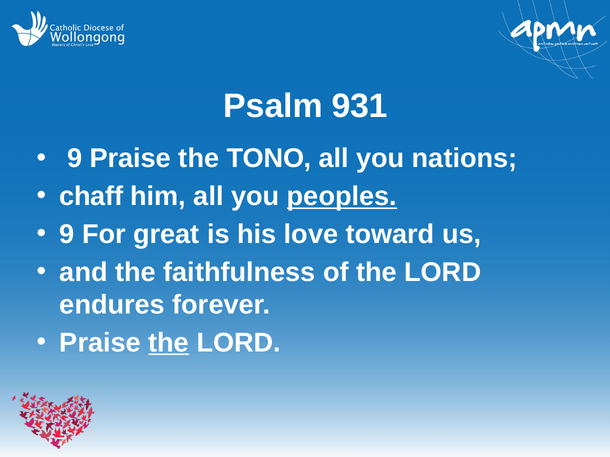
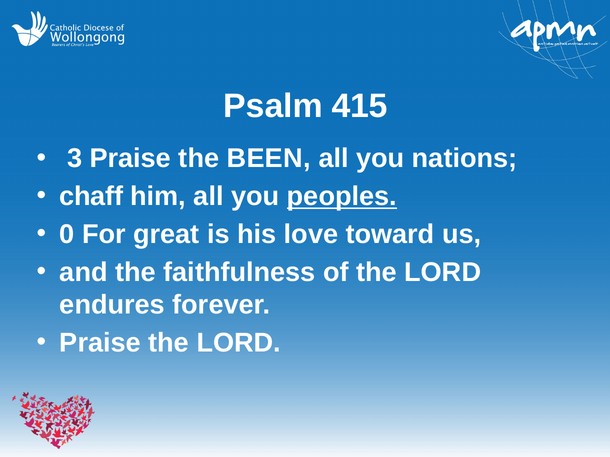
931: 931 -> 415 (360, 106)
9: 9 -> 3 (75, 159)
TONO: TONO -> BEEN (269, 159)
9: 9 -> 0 (67, 235)
the underline: present -> none (169, 343)
